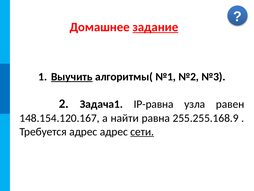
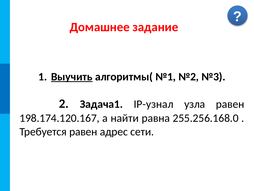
задание underline: present -> none (155, 27)
IP-равна: IP-равна -> IP-узнал (154, 104)
148.154.120.167: 148.154.120.167 -> 198.174.120.167 (60, 118)
255.255.168.9: 255.255.168.9 -> 255.256.168.0 (206, 118)
Требуется адрес: адрес -> равен (83, 131)
сети underline: present -> none (142, 131)
